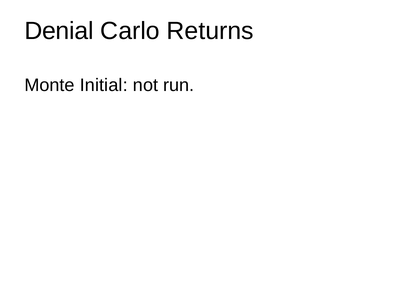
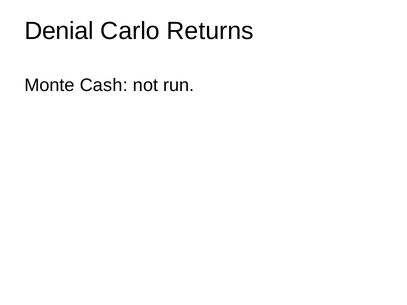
Initial: Initial -> Cash (104, 85)
